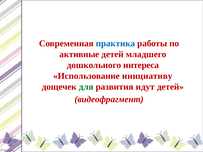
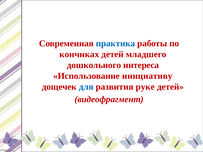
активные: активные -> кончиках (79, 54)
для colour: green -> blue (86, 87)
идут: идут -> руке (145, 87)
